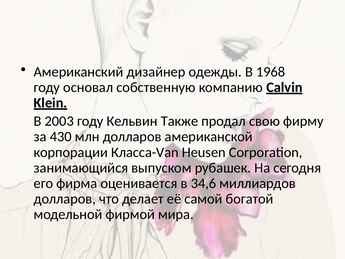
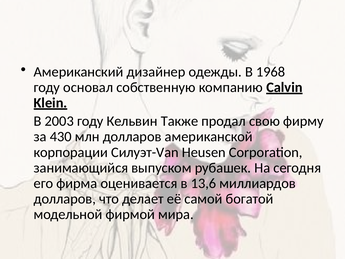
Класса-Van: Класса-Van -> Силуэт-Van (145, 152)
34,6: 34,6 -> 13,6 (203, 183)
